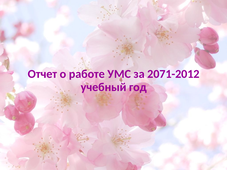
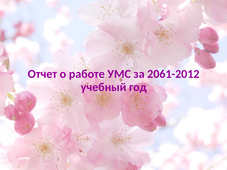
2071-2012: 2071-2012 -> 2061-2012 (173, 74)
